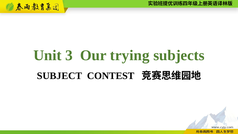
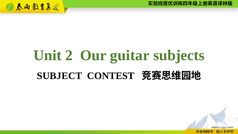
3: 3 -> 2 (69, 55)
trying: trying -> guitar (130, 55)
